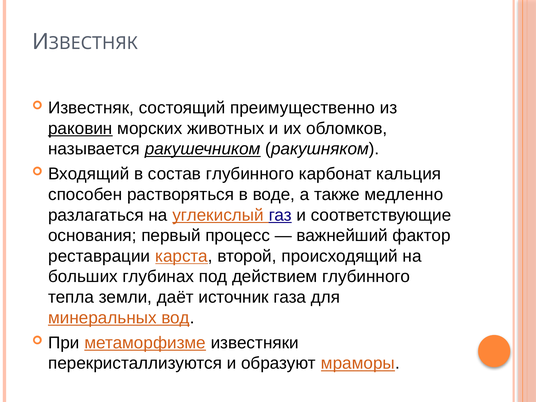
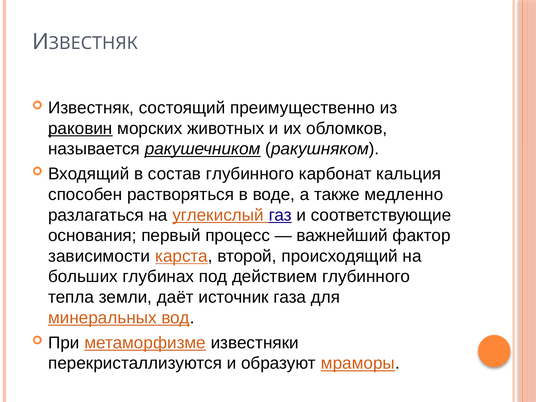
реставрации: реставрации -> зависимости (99, 256)
